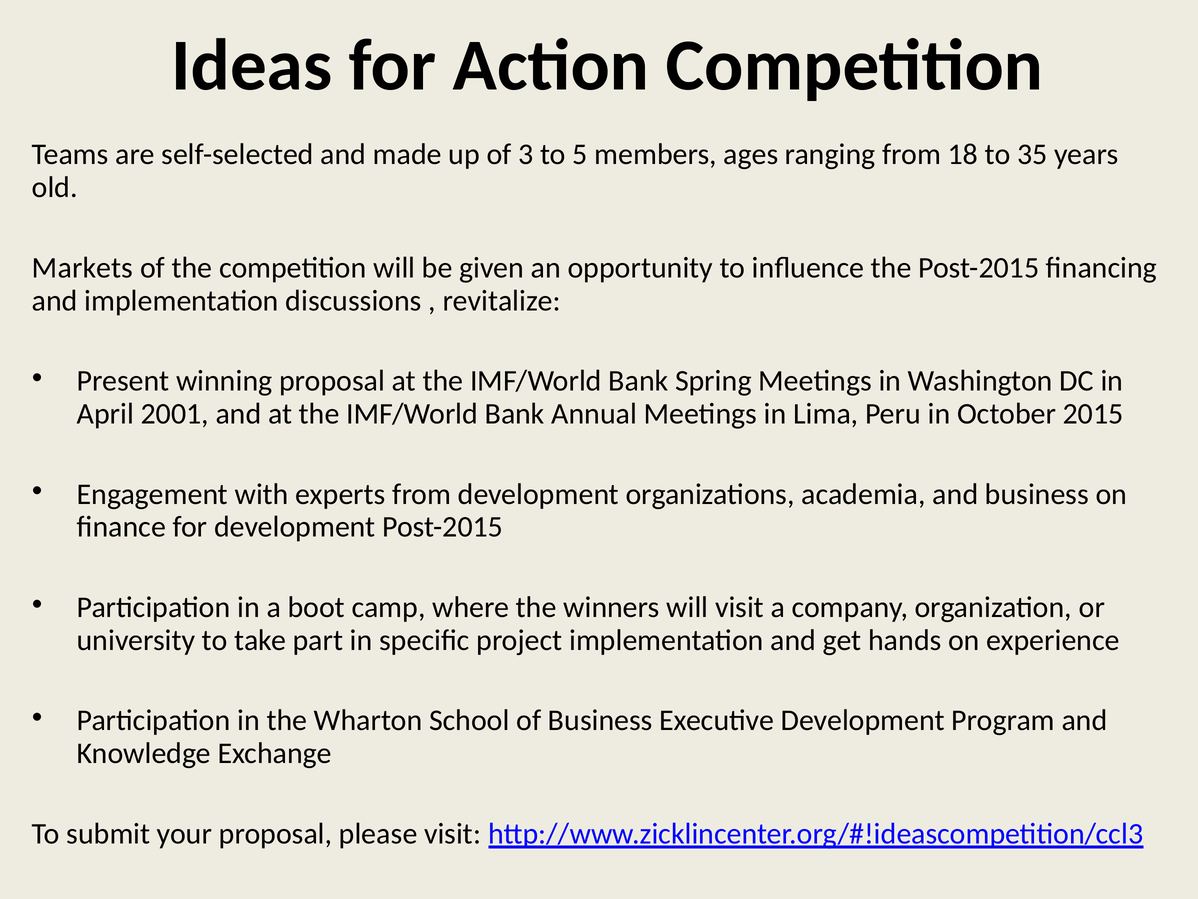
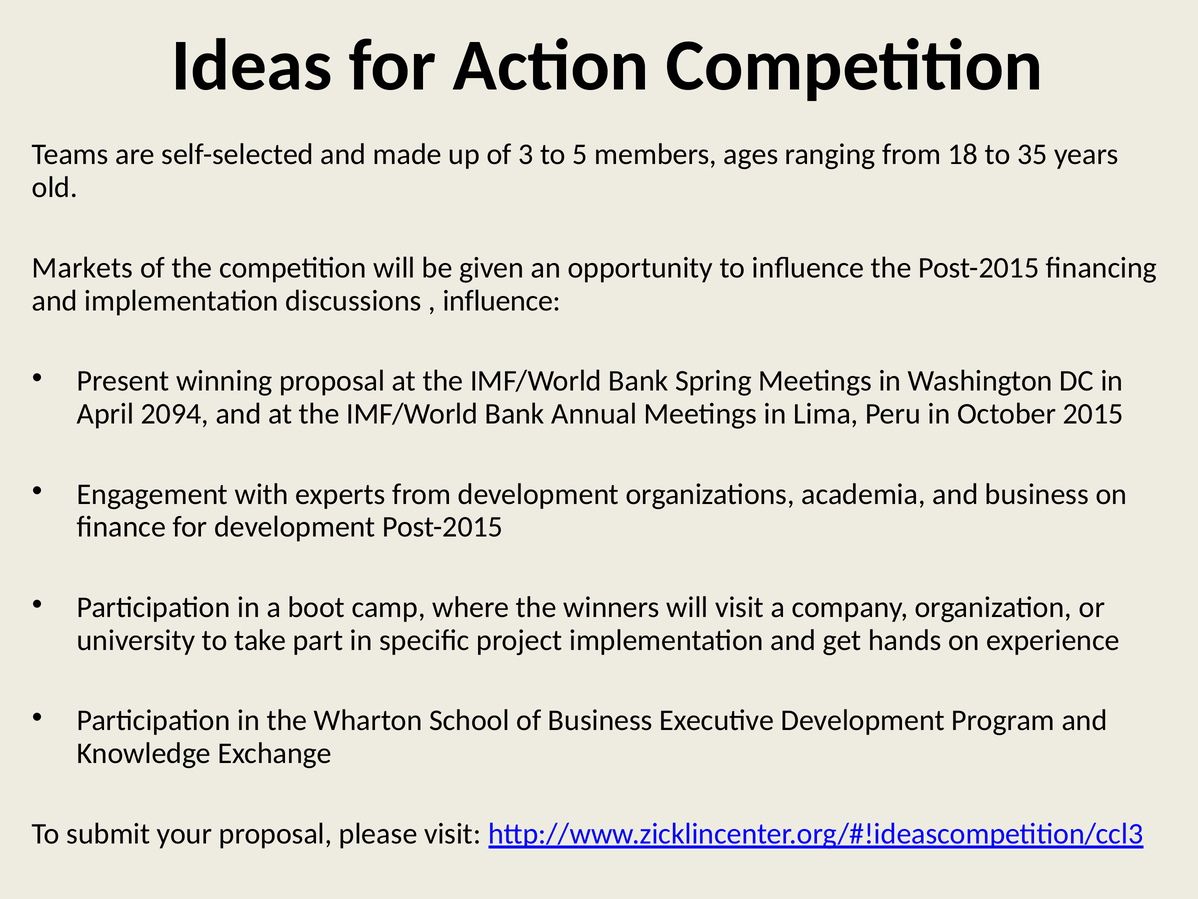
revitalize: revitalize -> influence (502, 301)
2001: 2001 -> 2094 (175, 414)
